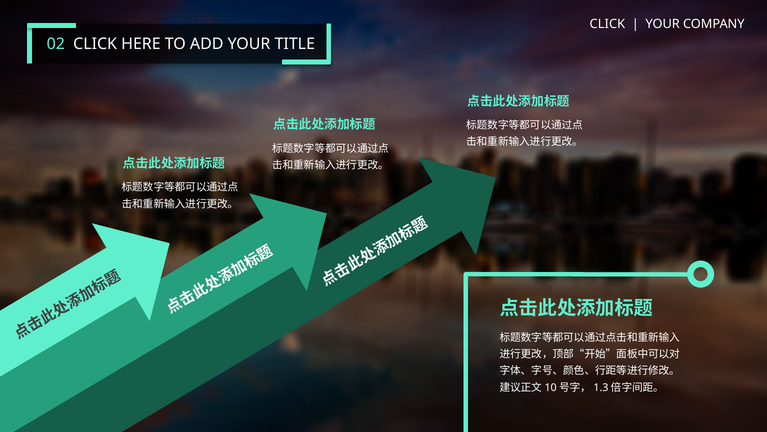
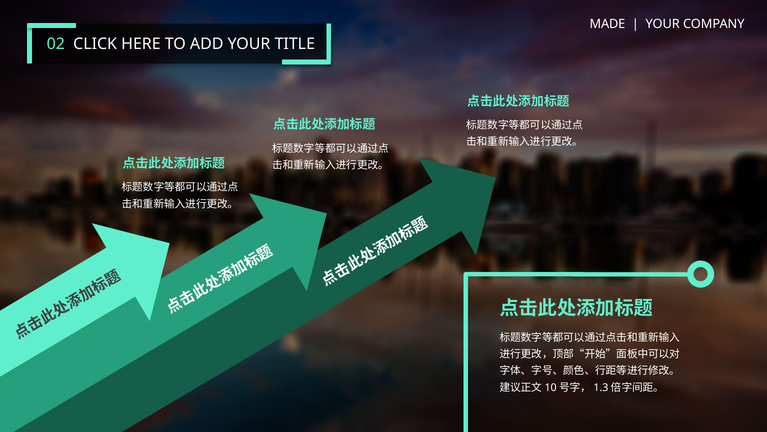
CLICK: CLICK -> MADE (607, 24)
